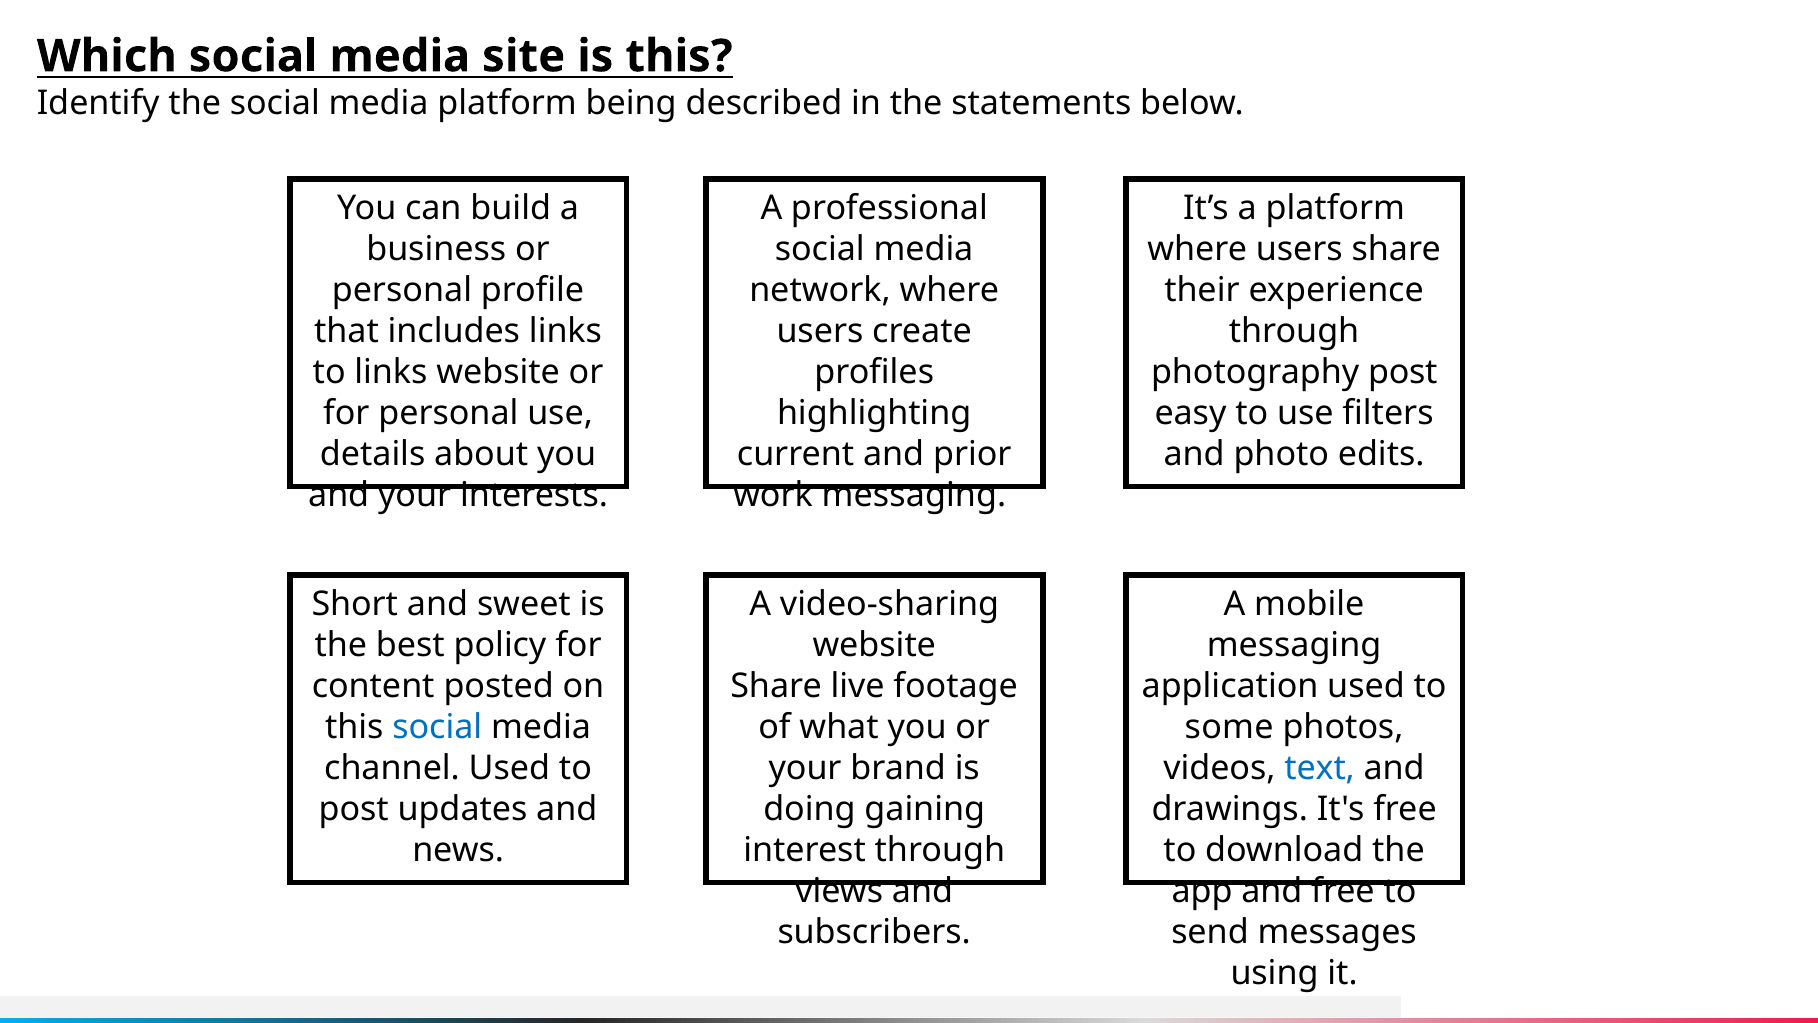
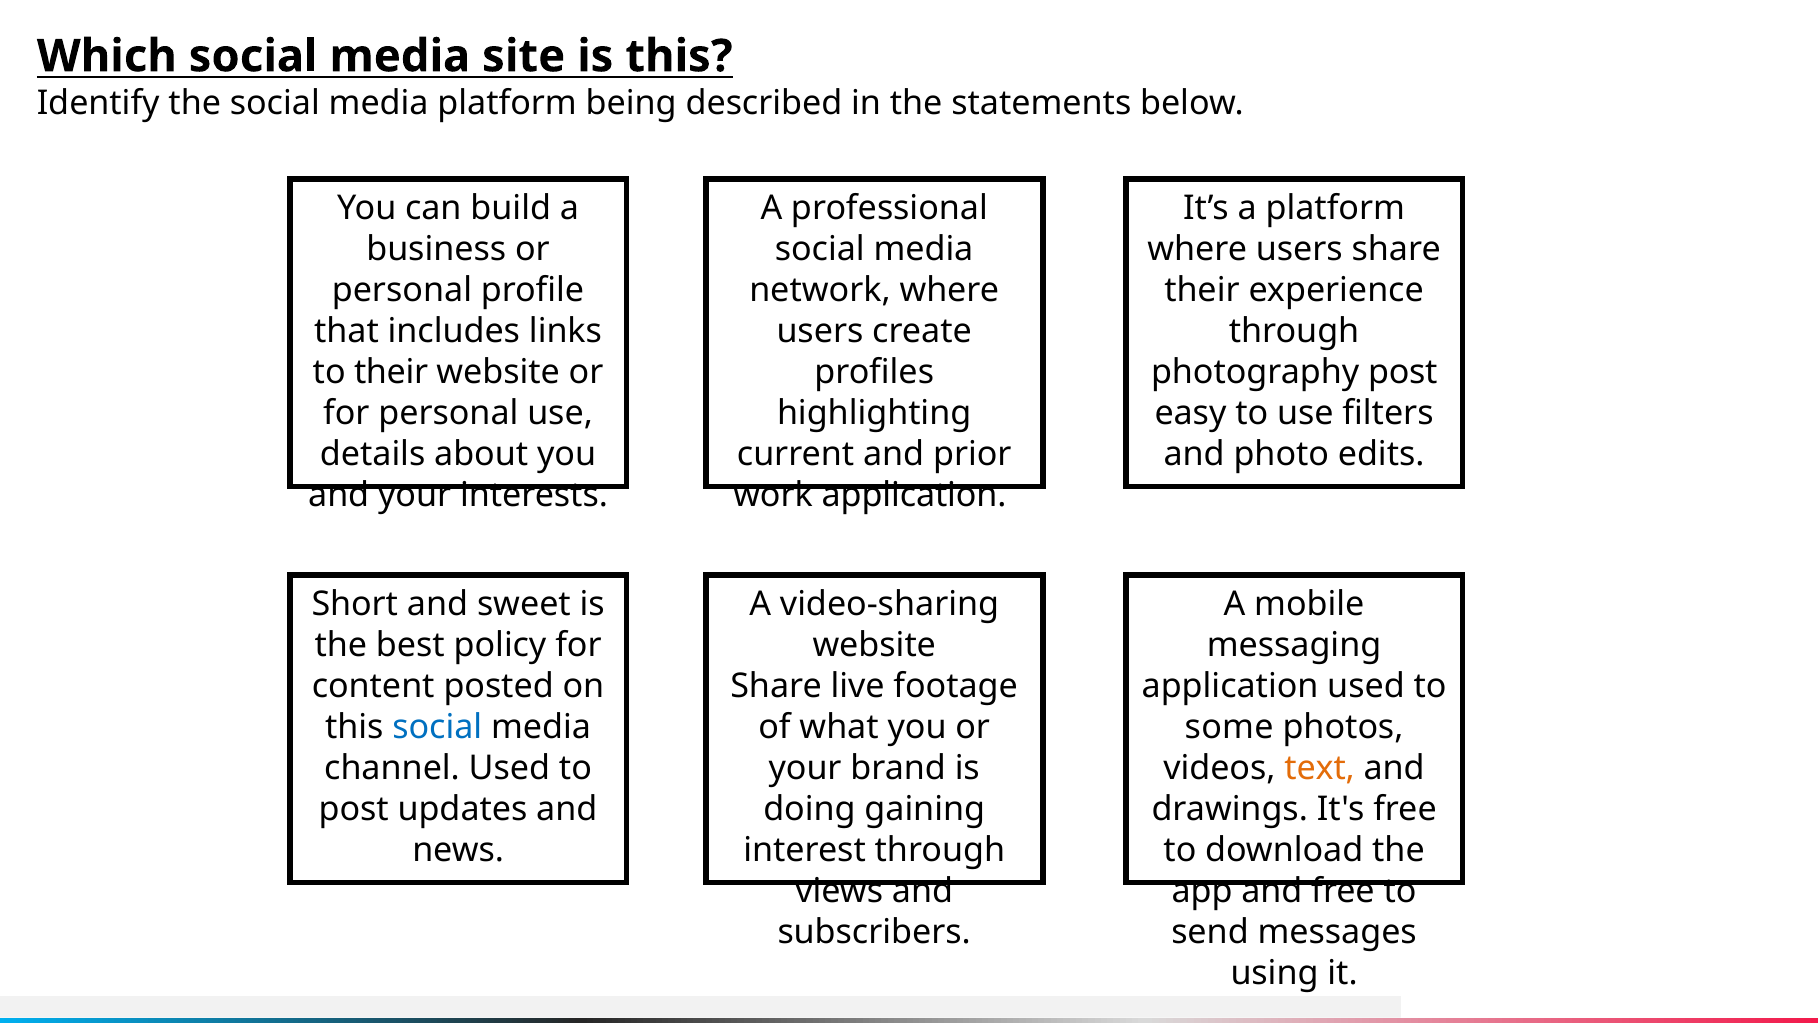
to links: links -> their (391, 372)
work messaging: messaging -> application (914, 495)
text colour: blue -> orange (1320, 768)
